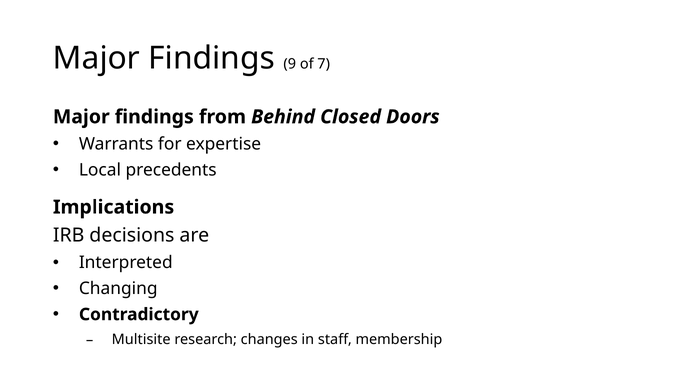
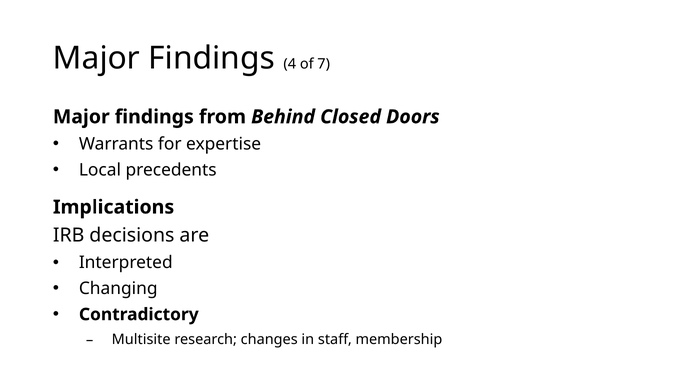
9: 9 -> 4 (290, 64)
